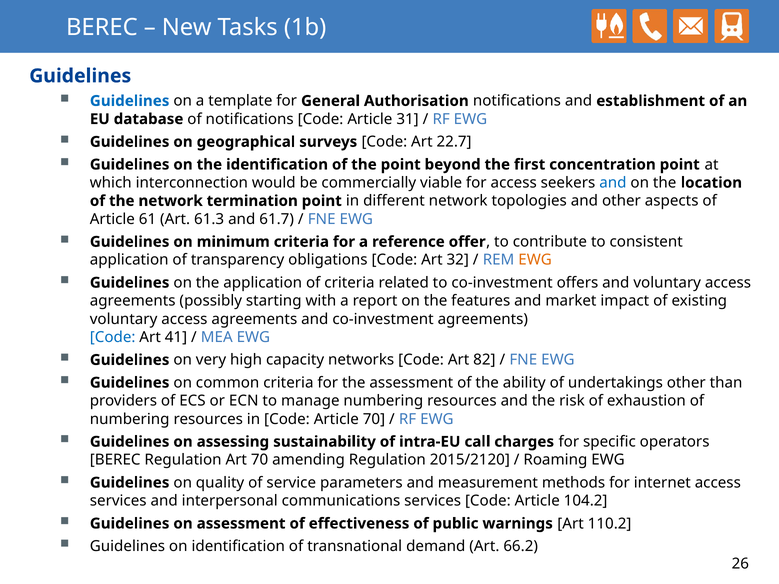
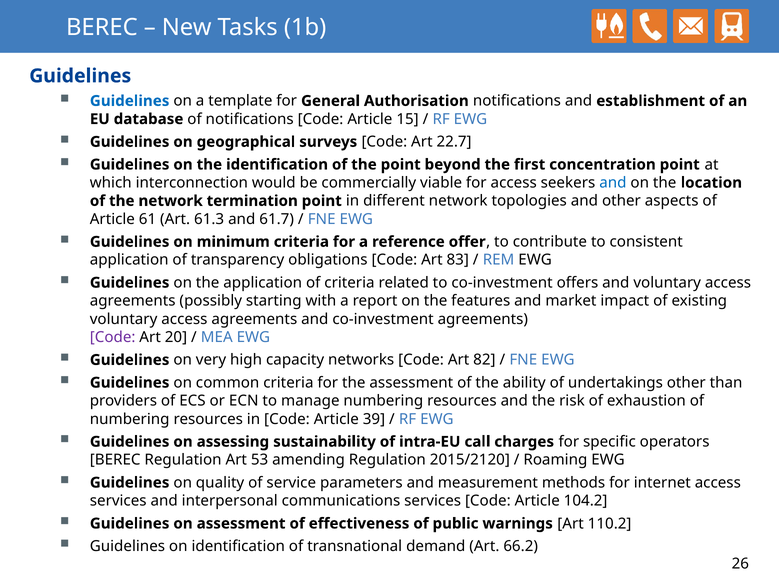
31: 31 -> 15 (408, 119)
32: 32 -> 83 (458, 260)
EWG colour: orange -> black (535, 260)
Code colour: blue -> purple (113, 337)
41: 41 -> 20 (176, 337)
Article 70: 70 -> 39 (374, 419)
Art 70: 70 -> 53 (260, 460)
